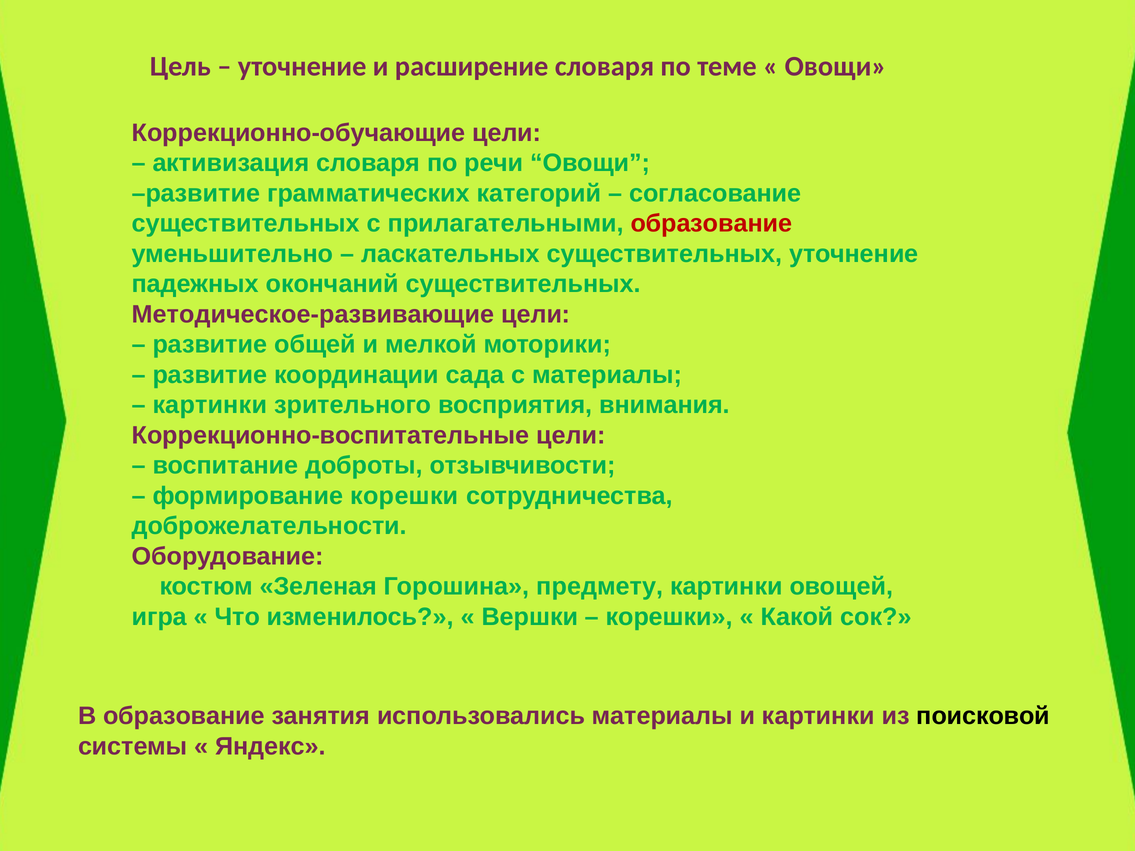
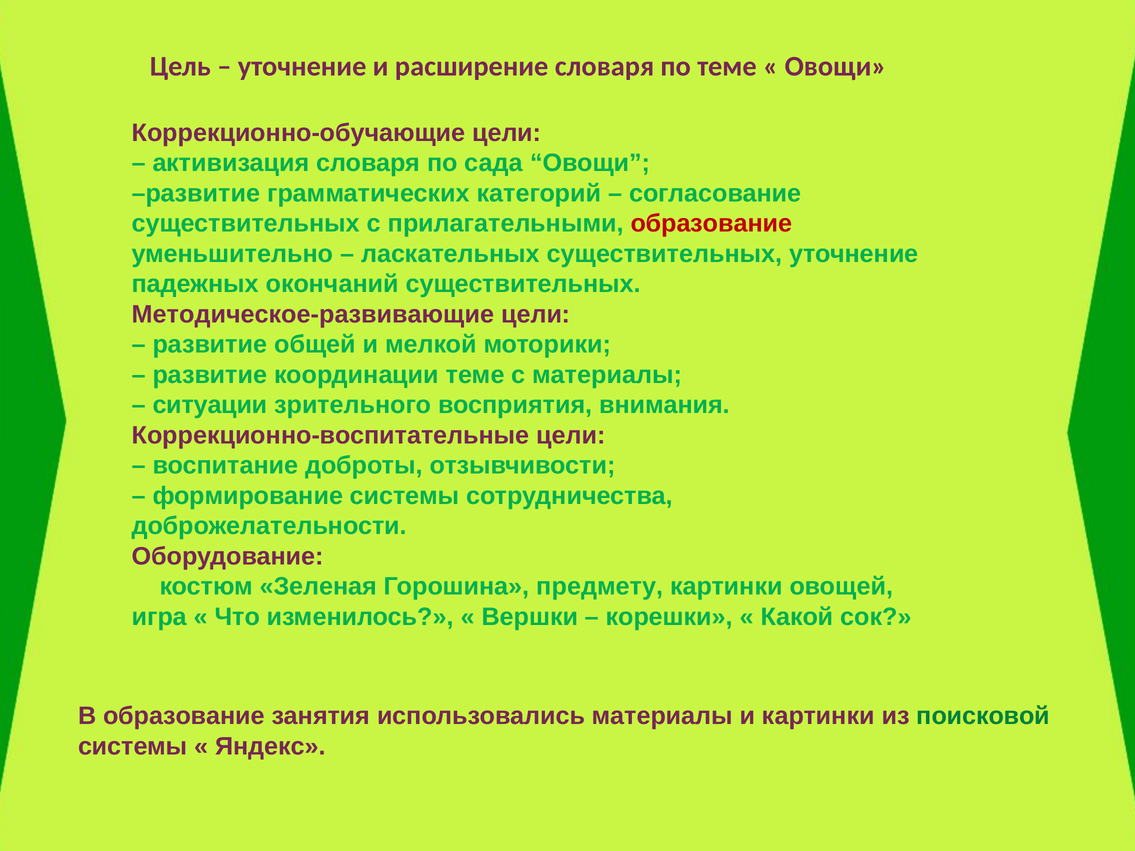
речи: речи -> сада (494, 163)
координации сада: сада -> теме (475, 375)
картинки: картинки -> ситуации (210, 405)
формирование корешки: корешки -> системы (405, 496)
поисковой colour: black -> green (983, 716)
